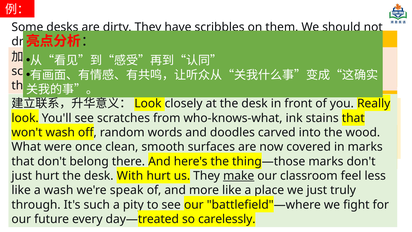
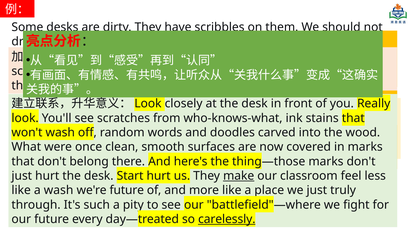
desk With: With -> Start (130, 176)
we're speak: speak -> future (127, 190)
carelessly underline: none -> present (227, 219)
